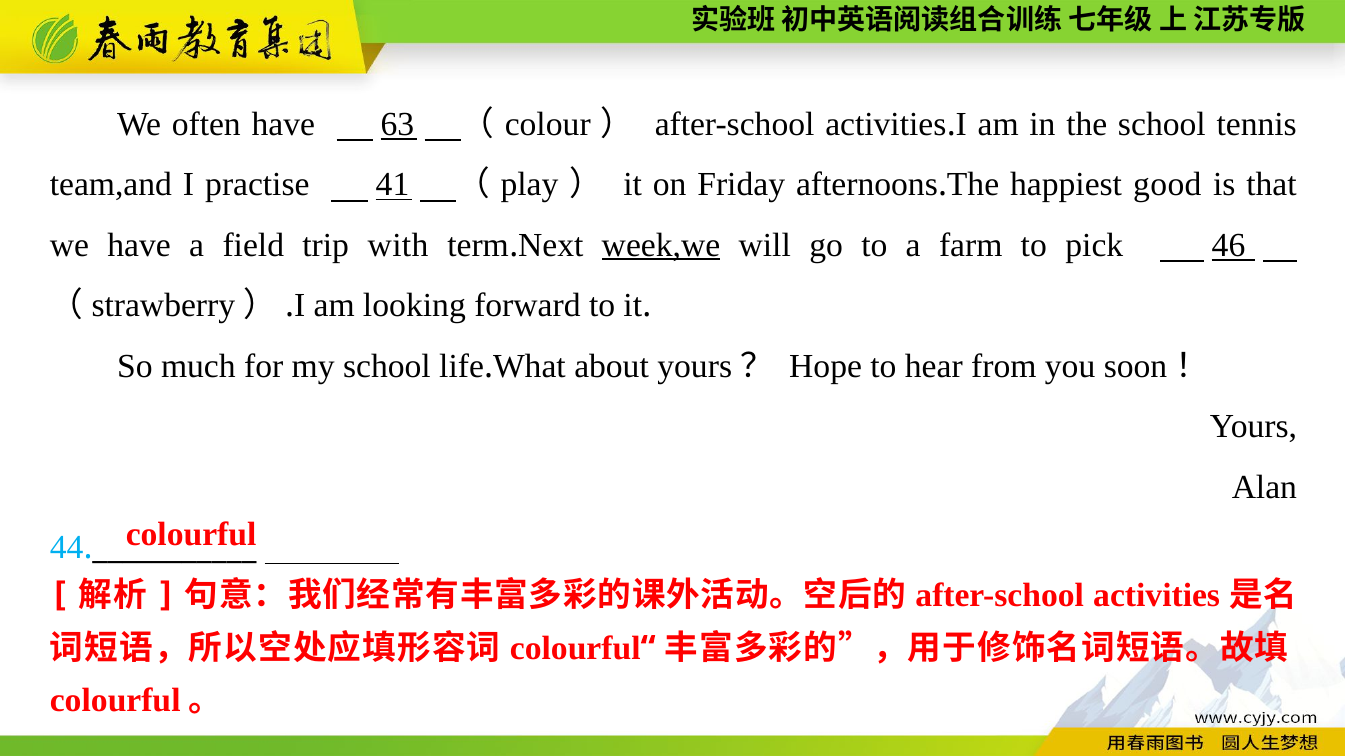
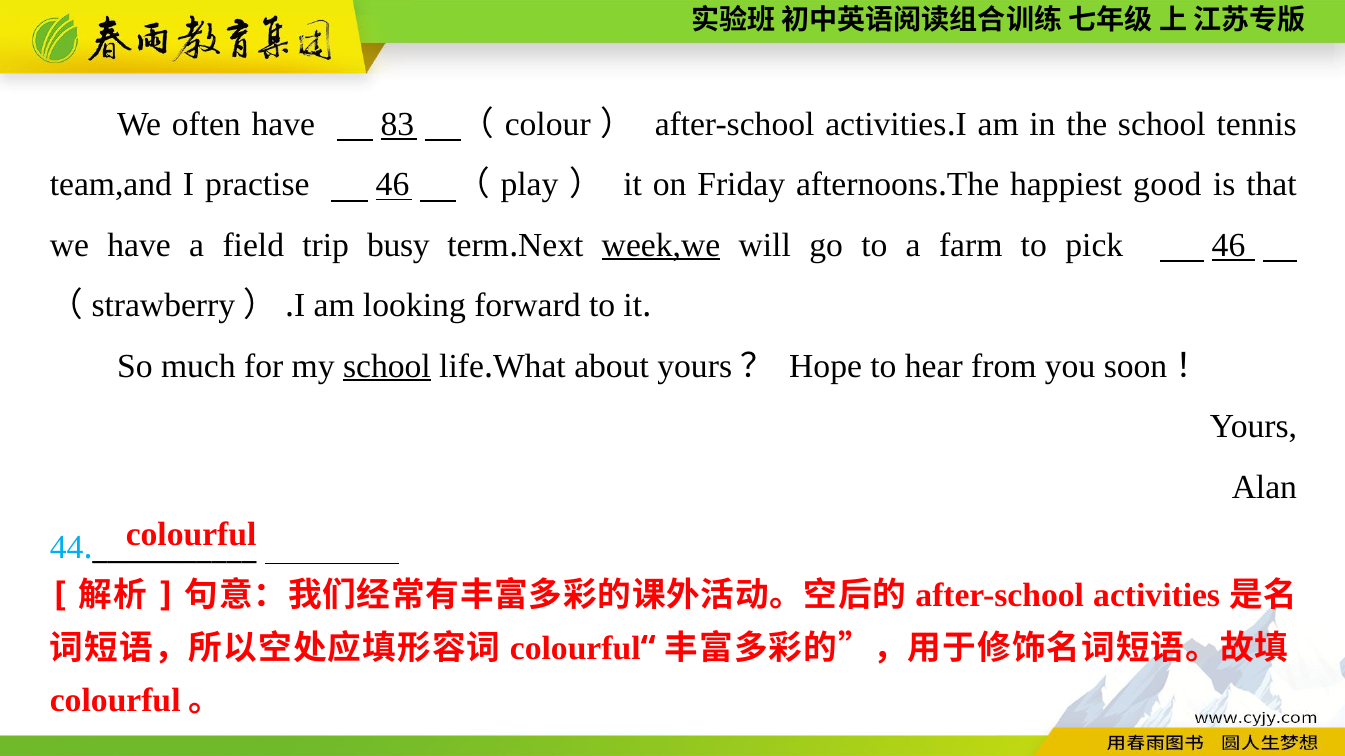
63: 63 -> 83 (397, 124)
practise 41: 41 -> 46 (393, 185)
with: with -> busy (398, 245)
school underline: none -> present (387, 366)
